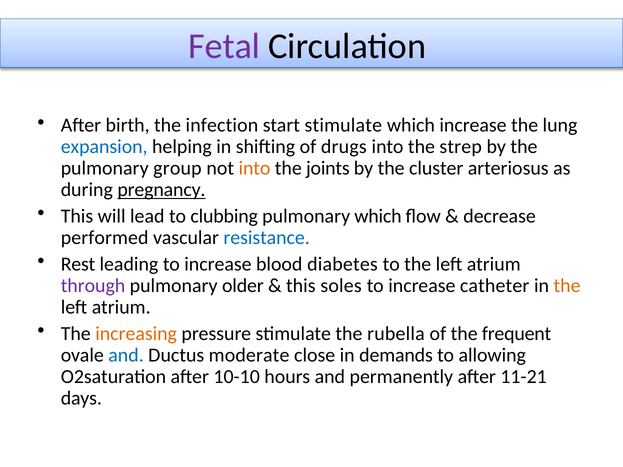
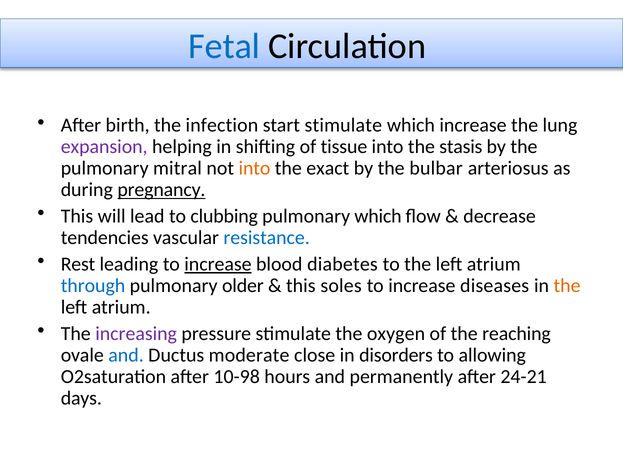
Fetal colour: purple -> blue (224, 46)
expansion colour: blue -> purple (104, 147)
drugs: drugs -> tissue (344, 147)
strep: strep -> stasis (461, 147)
group: group -> mitral (177, 168)
joints: joints -> exact (328, 168)
cluster: cluster -> bulbar (436, 168)
performed: performed -> tendencies (105, 238)
increase underline: none -> present (218, 264)
through colour: purple -> blue (93, 286)
catheter: catheter -> diseases (495, 286)
increasing colour: orange -> purple (136, 334)
rubella: rubella -> oxygen (396, 334)
frequent: frequent -> reaching (517, 334)
demands: demands -> disorders (396, 355)
10-10: 10-10 -> 10-98 (237, 377)
11-21: 11-21 -> 24-21 (524, 377)
